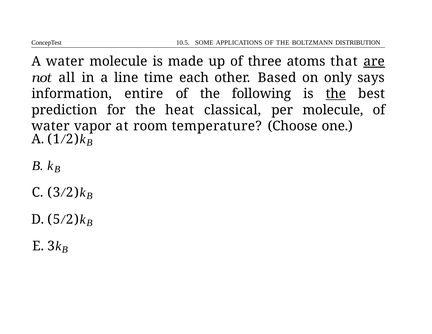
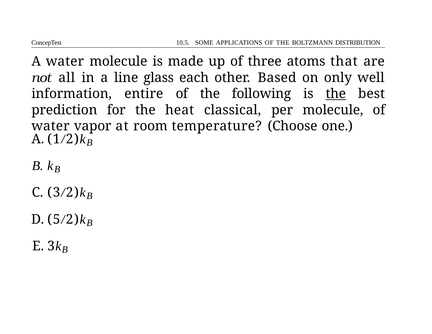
are underline: present -> none (374, 61)
time: time -> glass (159, 78)
says: says -> well (371, 78)
